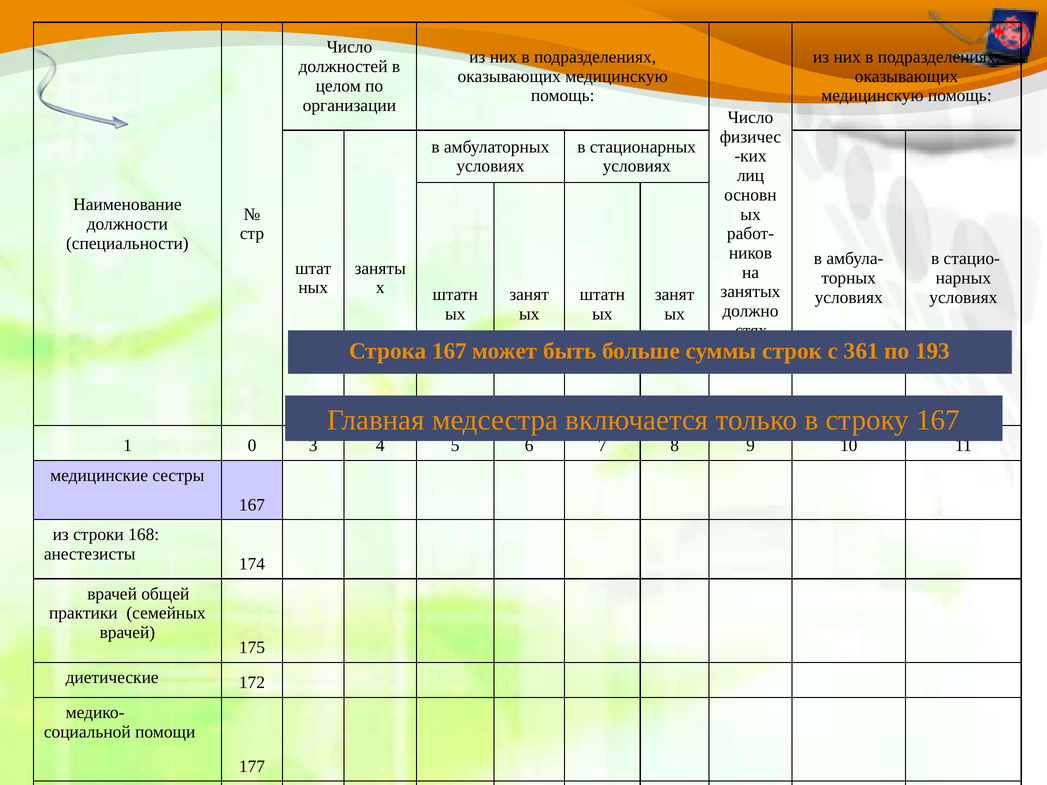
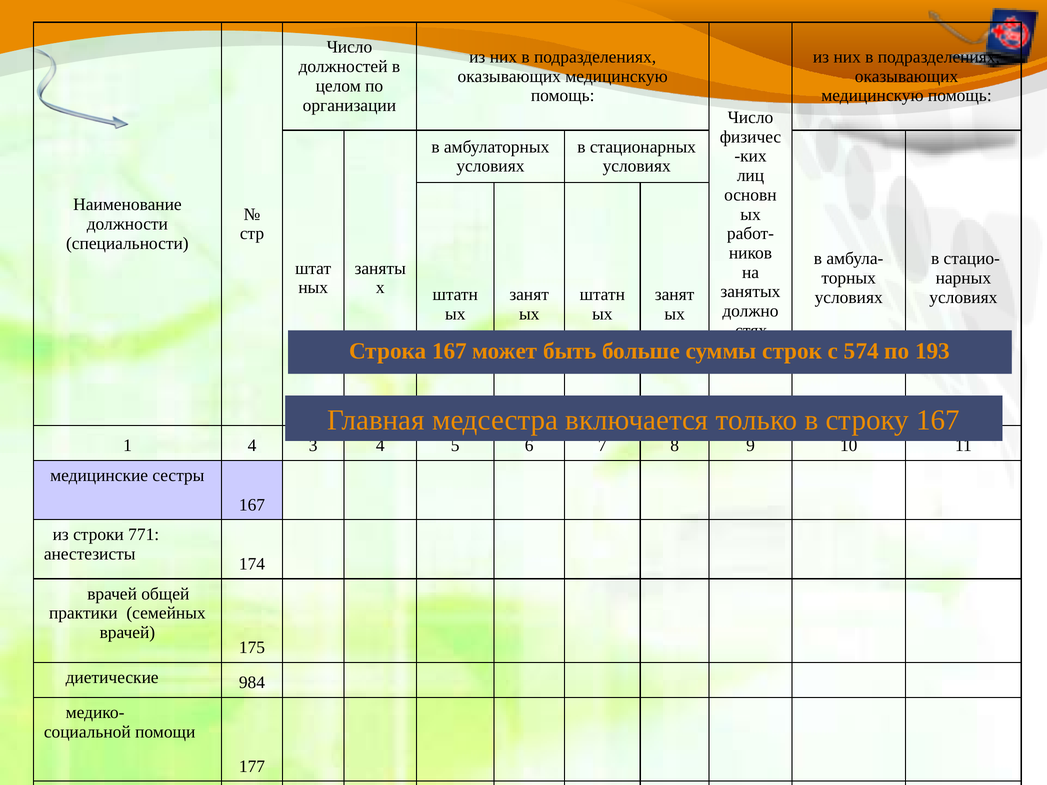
361: 361 -> 574 (861, 351)
1 0: 0 -> 4 (252, 446)
168: 168 -> 771 (144, 535)
172: 172 -> 984 (252, 683)
